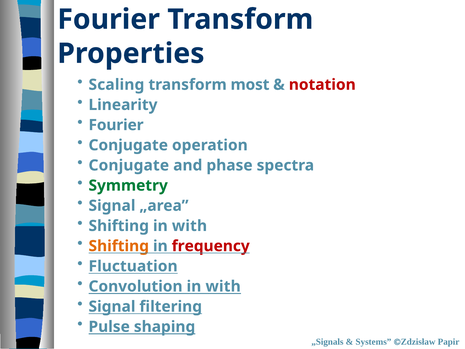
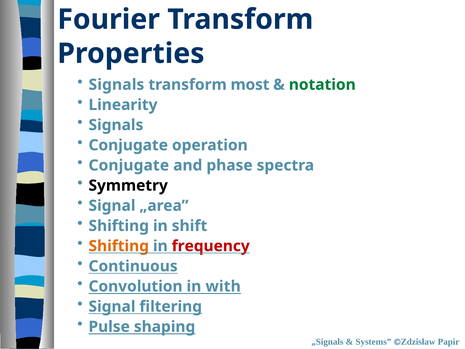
Scaling: Scaling -> Signals (116, 85)
notation colour: red -> green (322, 85)
Fourier: Fourier -> Signals (116, 125)
Symmetry colour: green -> black (128, 185)
Shifting in with: with -> shift (190, 226)
Fluctuation: Fluctuation -> Continuous (133, 266)
